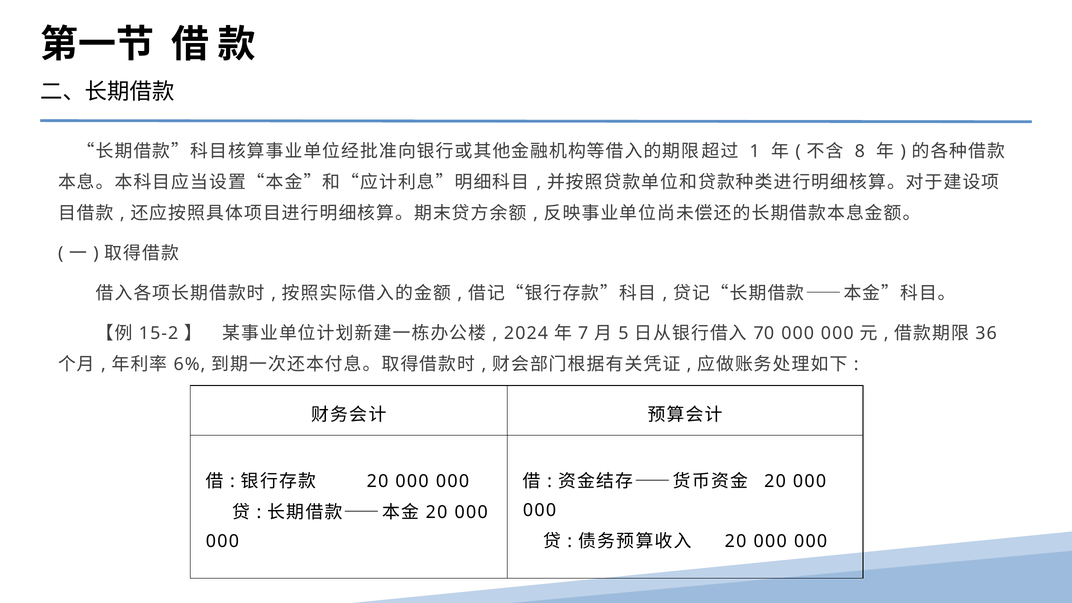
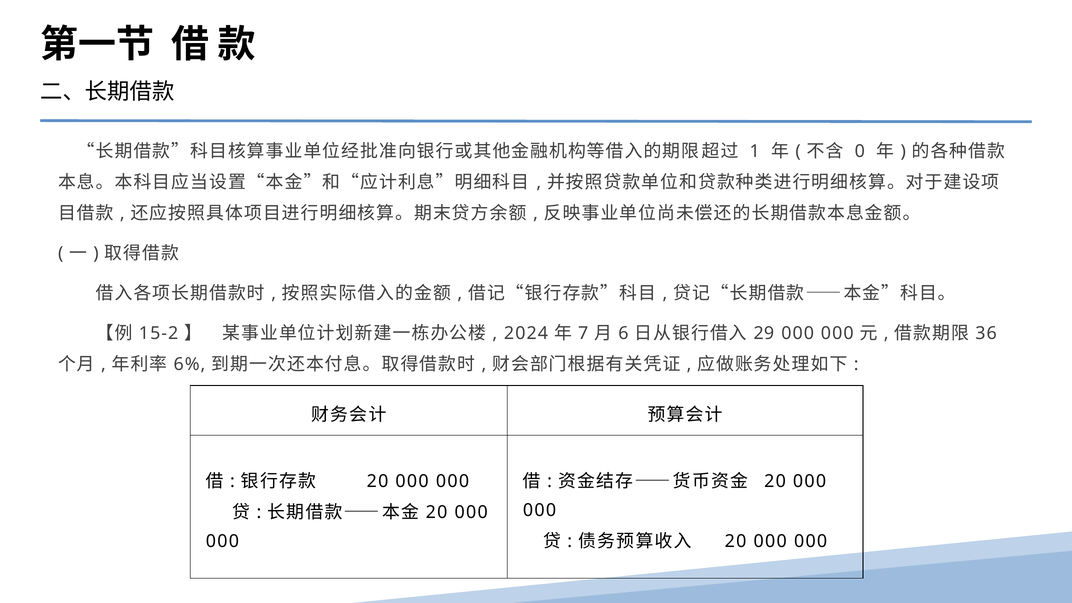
8: 8 -> 0 (860, 152)
5: 5 -> 6 (623, 333)
70: 70 -> 29 (764, 333)
